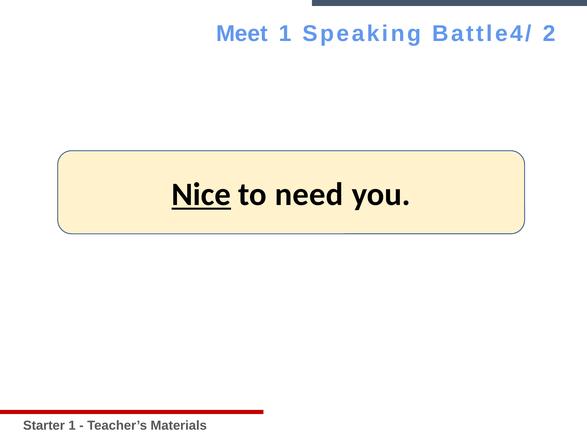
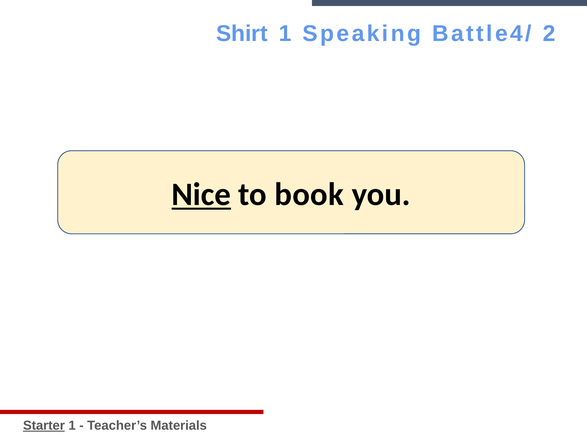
Meet: Meet -> Shirt (242, 34)
need: need -> book (309, 195)
Starter underline: none -> present (44, 426)
